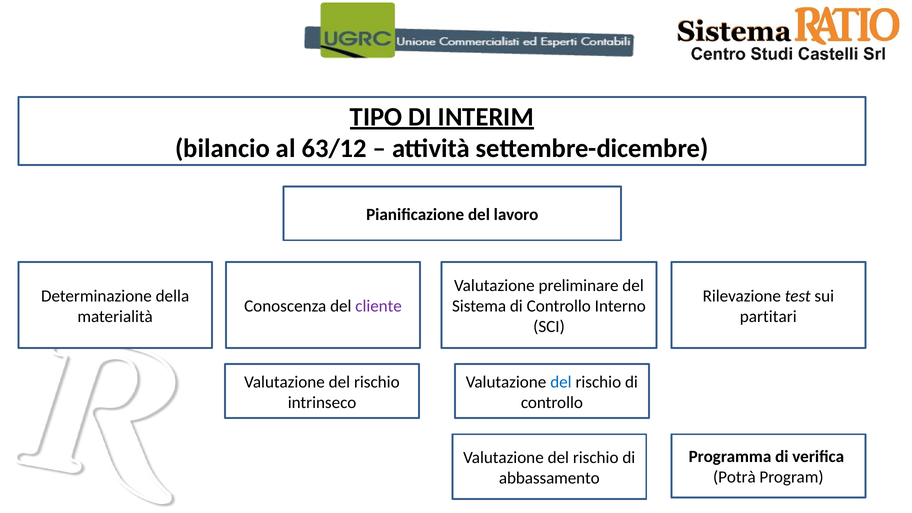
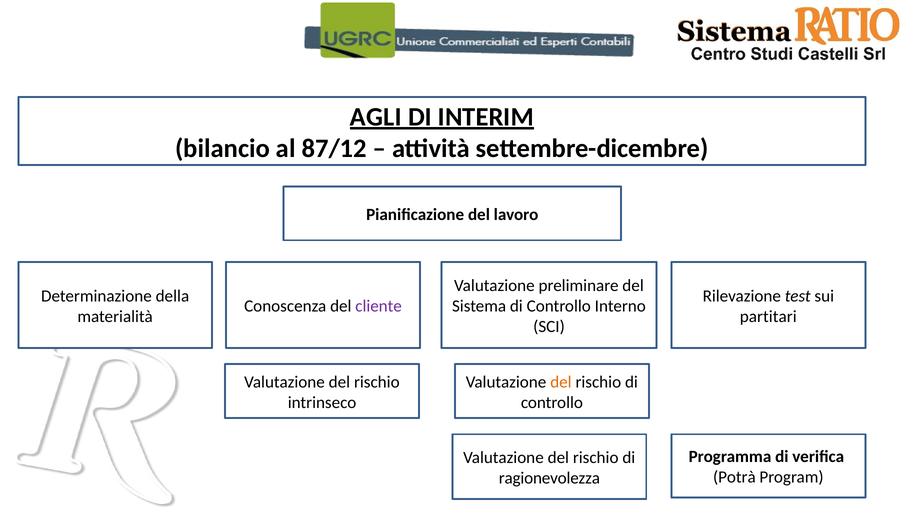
TIPO: TIPO -> AGLI (376, 117)
63/12: 63/12 -> 87/12 (334, 149)
del colour: blue -> orange (561, 382)
abbassamento: abbassamento -> ragionevolezza (549, 478)
